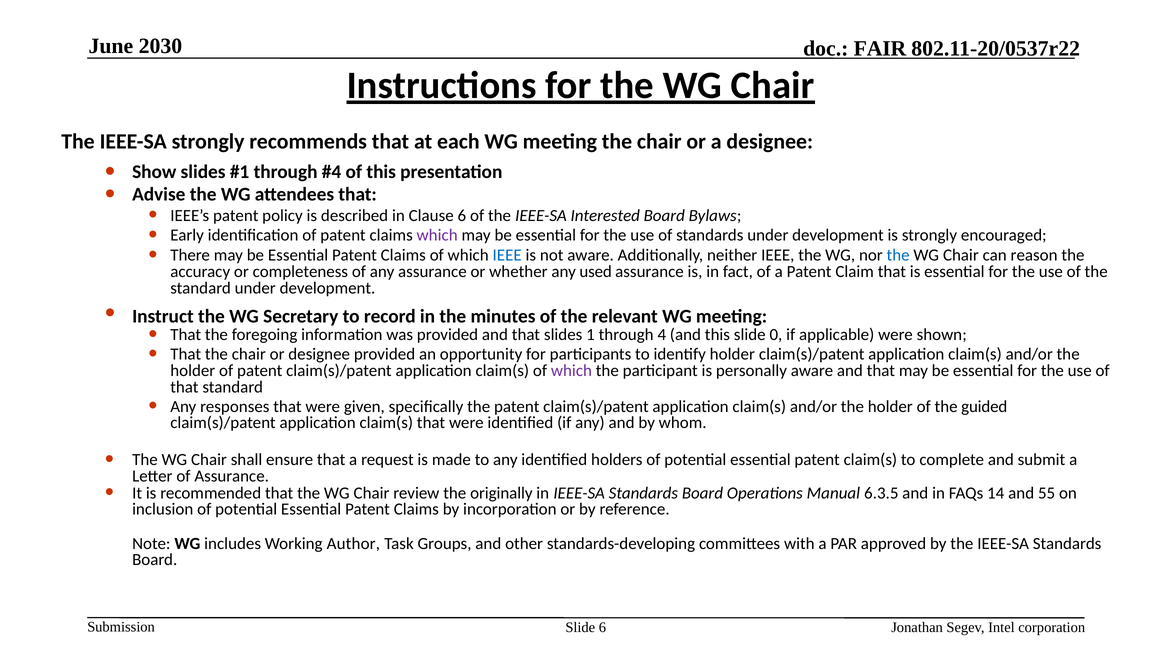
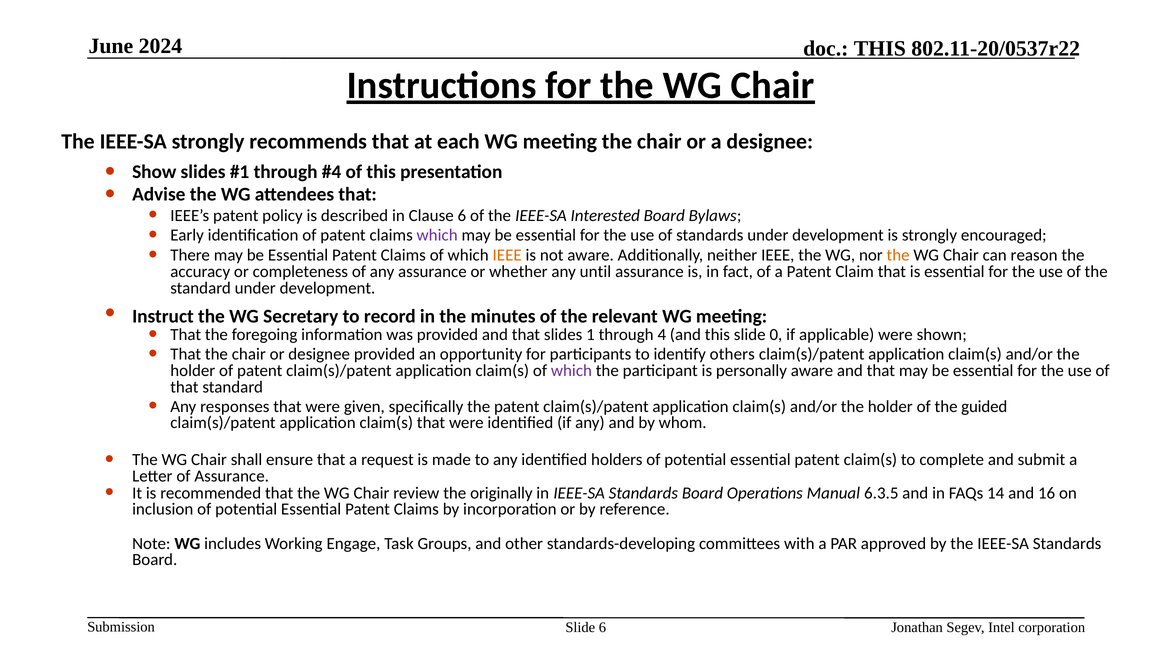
2030: 2030 -> 2024 (160, 46)
FAIR: FAIR -> THIS (880, 48)
IEEE colour: blue -> orange (507, 255)
the colour: blue -> orange (898, 255)
used: used -> until (595, 271)
identify holder: holder -> others (732, 354)
55: 55 -> 16 (1047, 493)
Author: Author -> Engage (353, 543)
